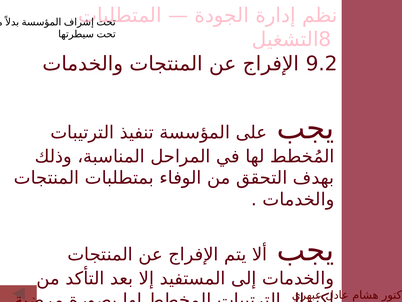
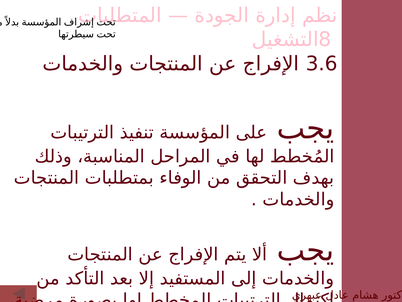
9.2: 9.2 -> 3.6 (322, 64)
